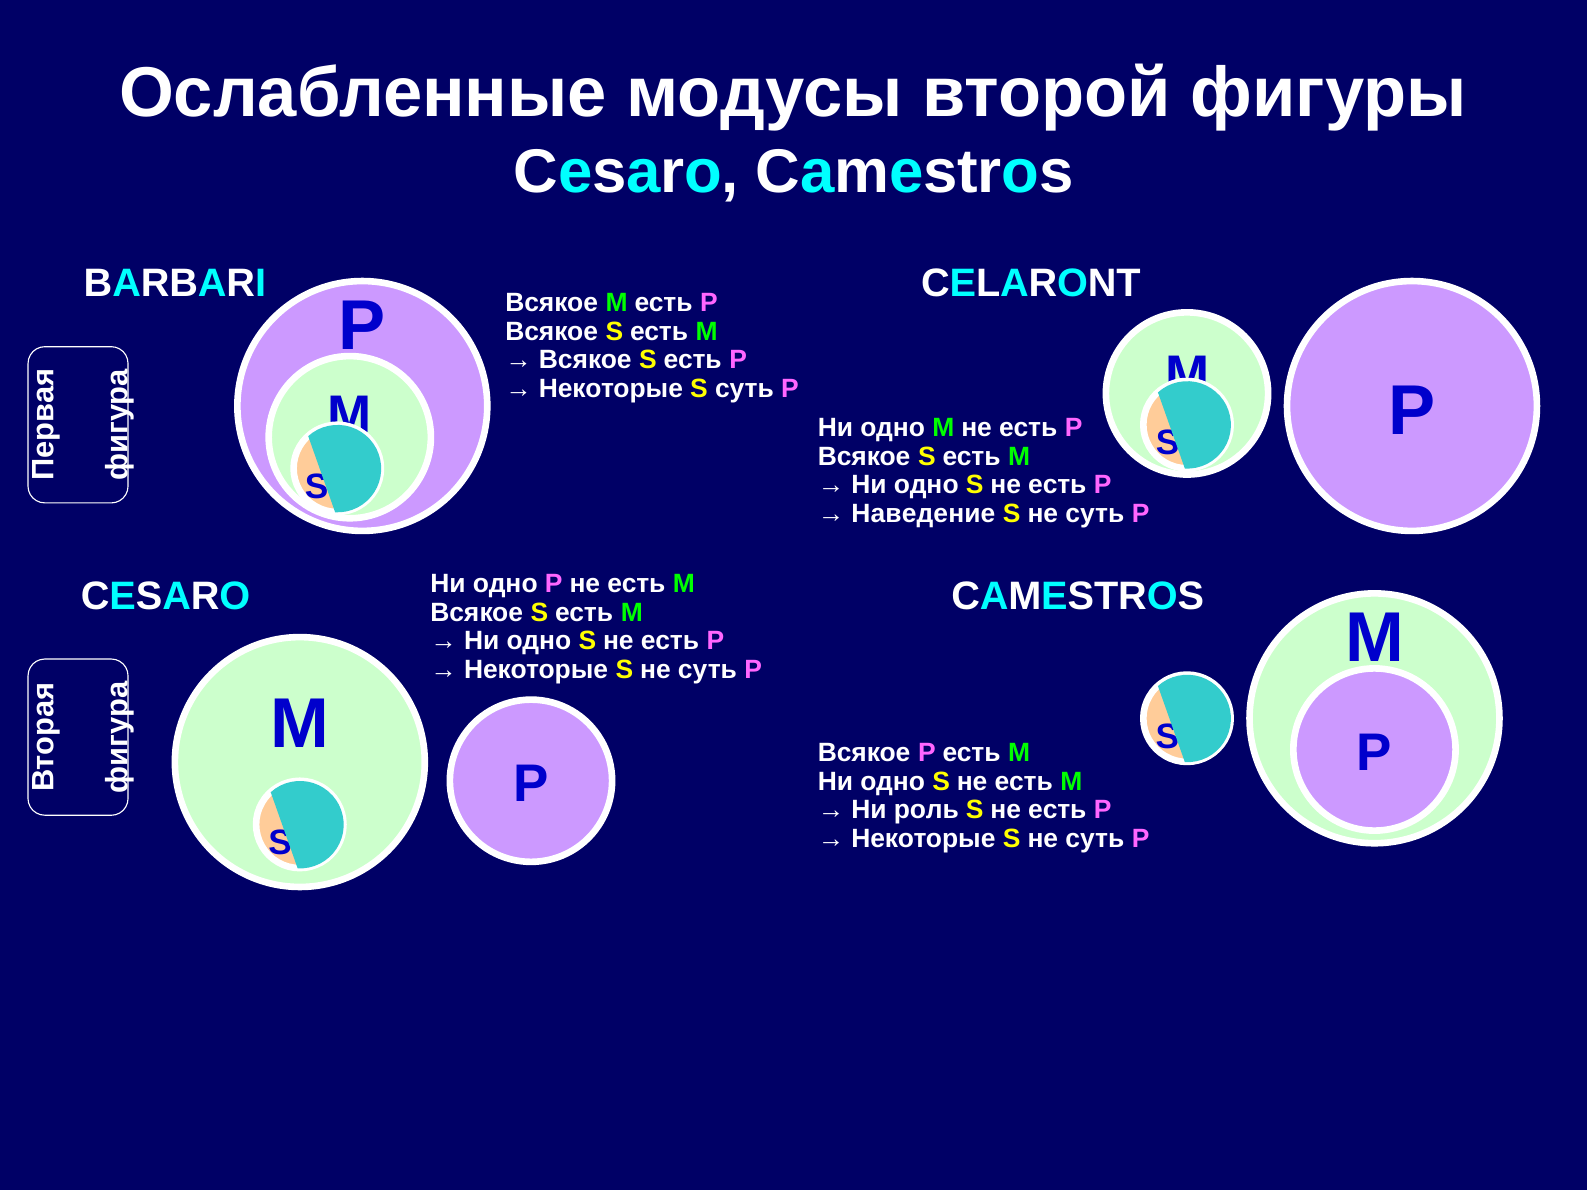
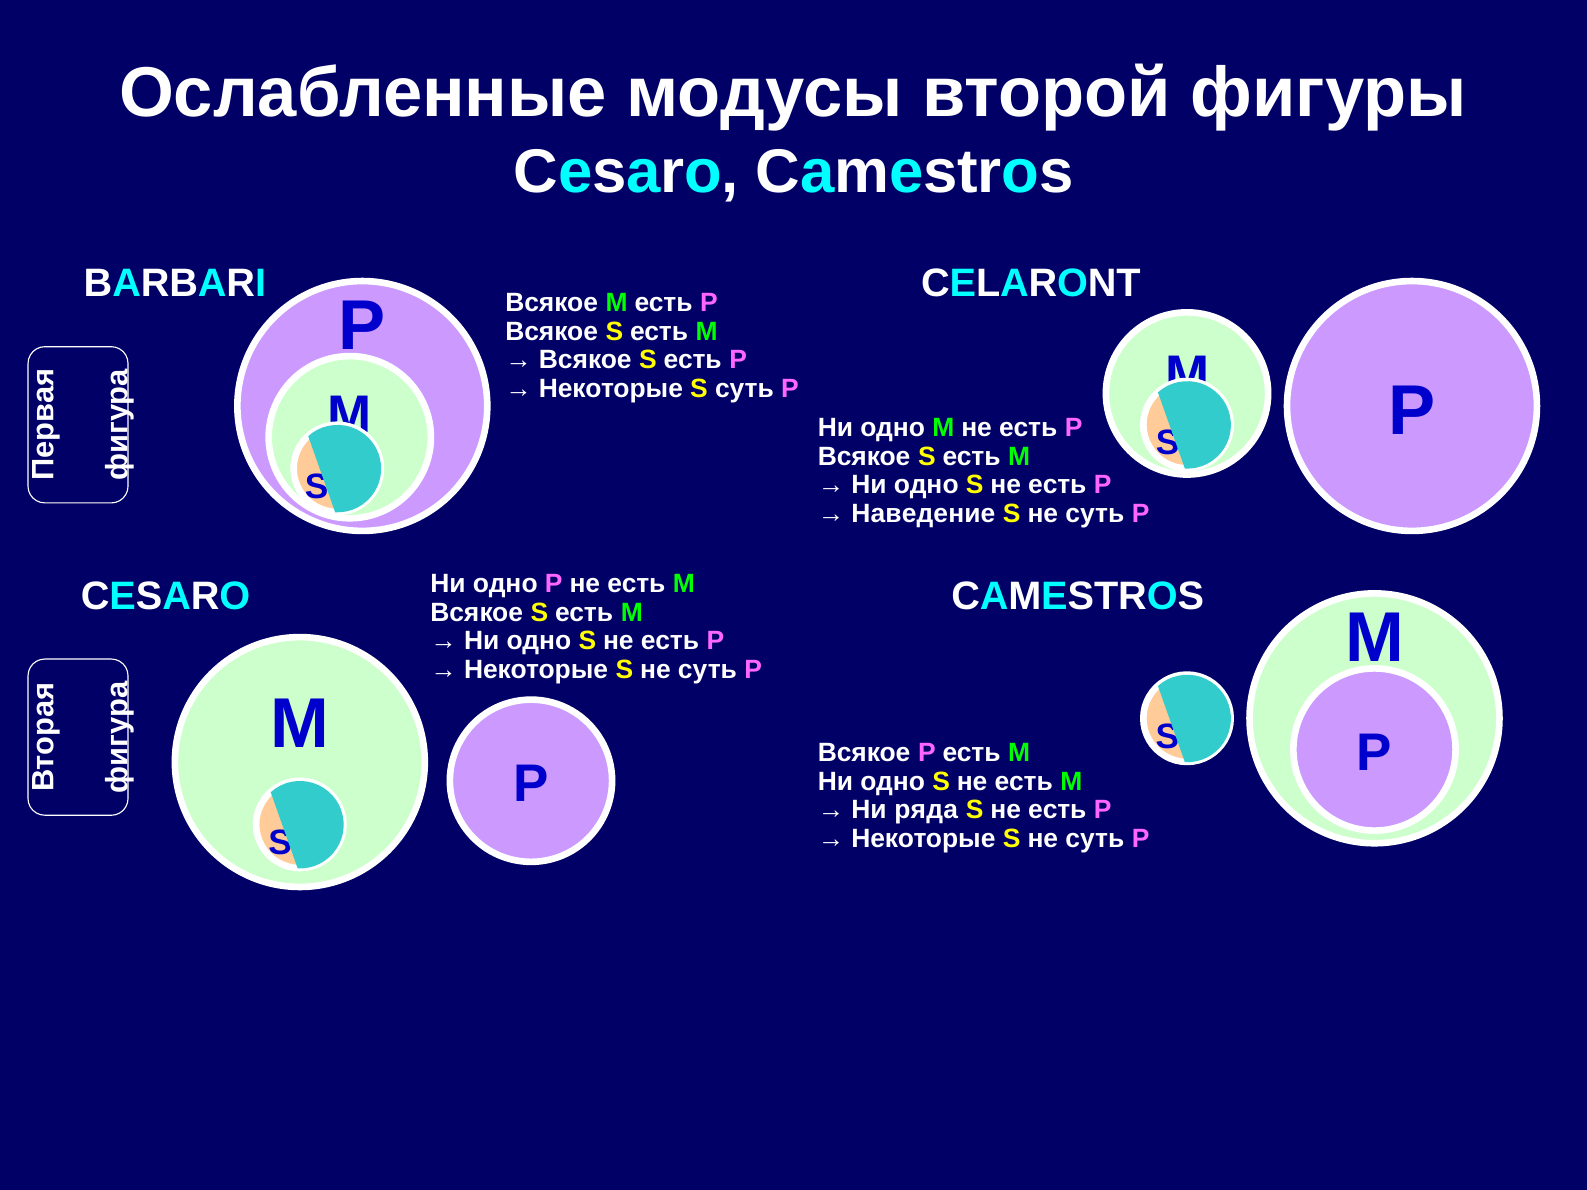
роль: роль -> ряда (926, 810)
